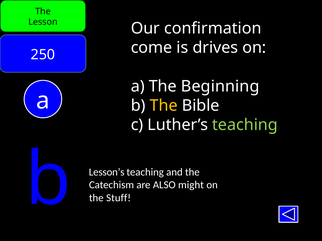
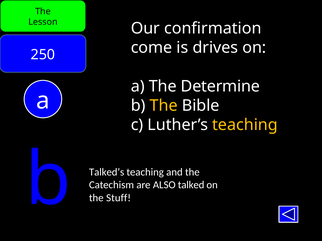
Beginning: Beginning -> Determine (220, 86)
teaching colour: light green -> yellow (245, 125)
Lesson’s: Lesson’s -> Talked’s (107, 172)
might: might -> talked (191, 185)
